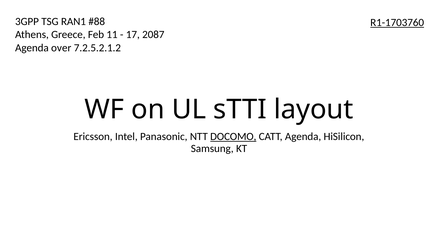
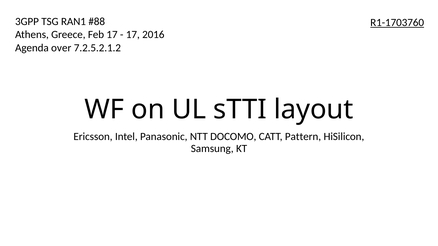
Feb 11: 11 -> 17 (112, 35)
2087: 2087 -> 2016 (153, 35)
DOCOMO underline: present -> none (233, 137)
CATT Agenda: Agenda -> Pattern (303, 137)
